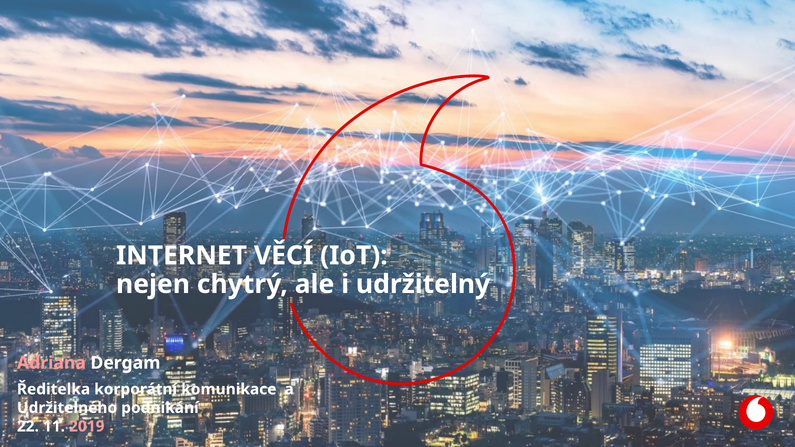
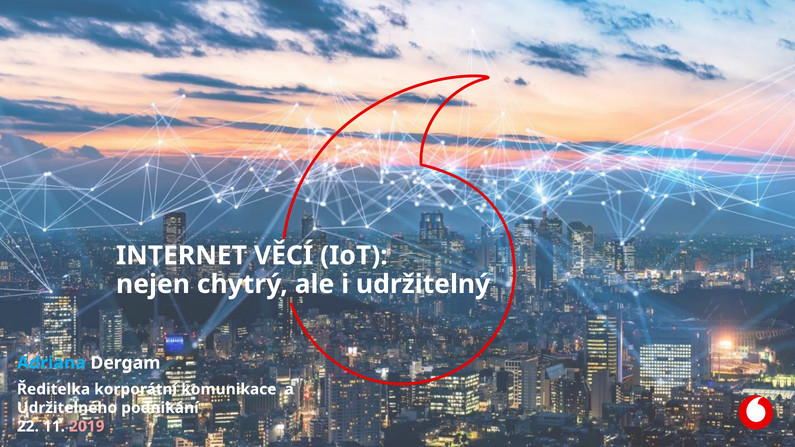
Adriana colour: pink -> light blue (51, 363)
